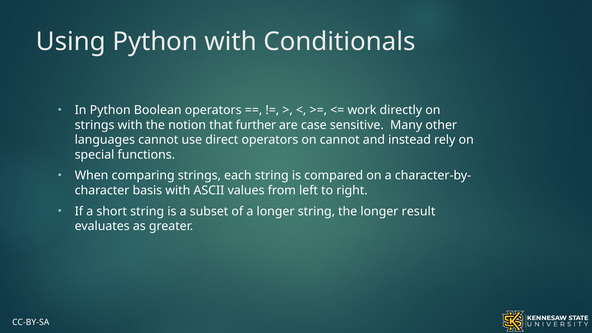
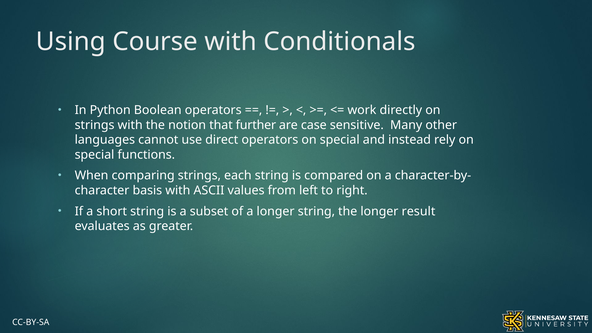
Using Python: Python -> Course (155, 42)
operators on cannot: cannot -> special (340, 140)
